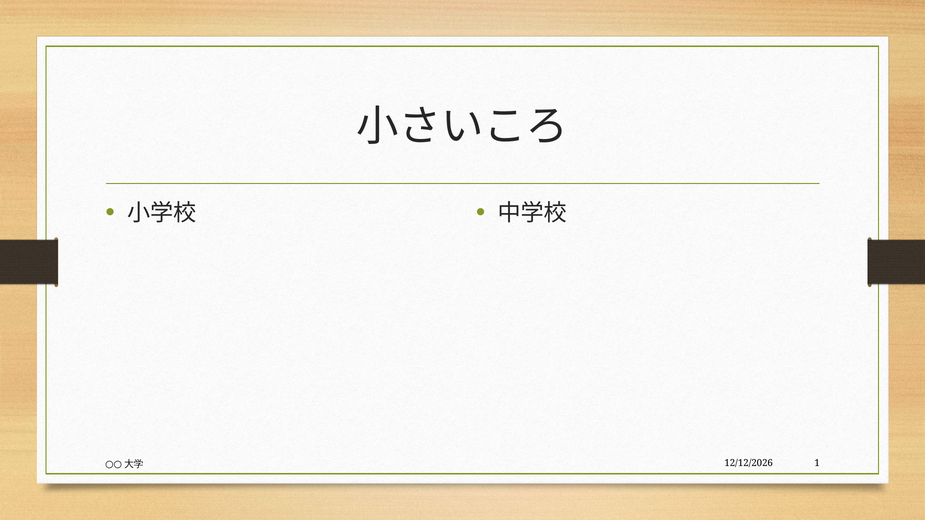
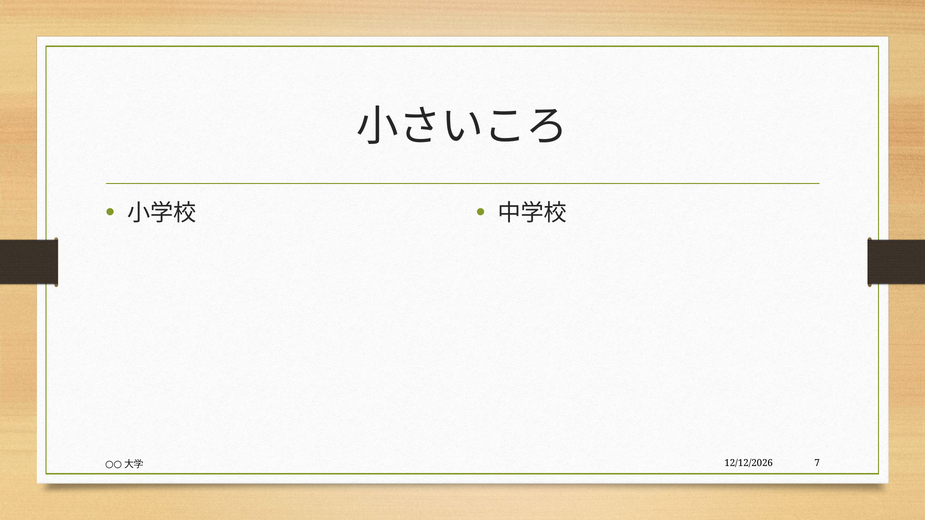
1: 1 -> 7 (817, 463)
